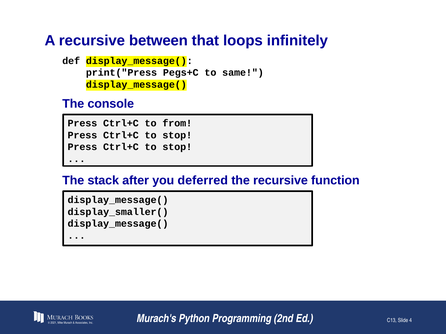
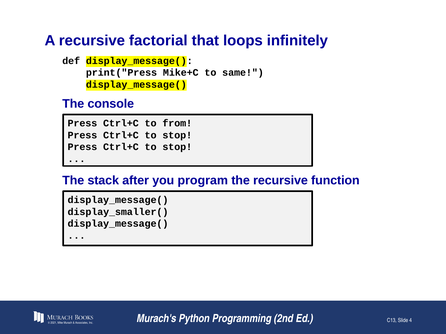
between: between -> factorial (158, 41)
Pegs+C: Pegs+C -> Mike+C (181, 73)
deferred: deferred -> program (203, 181)
